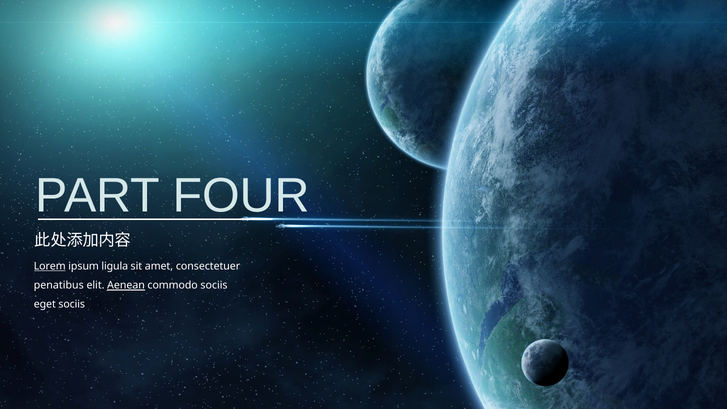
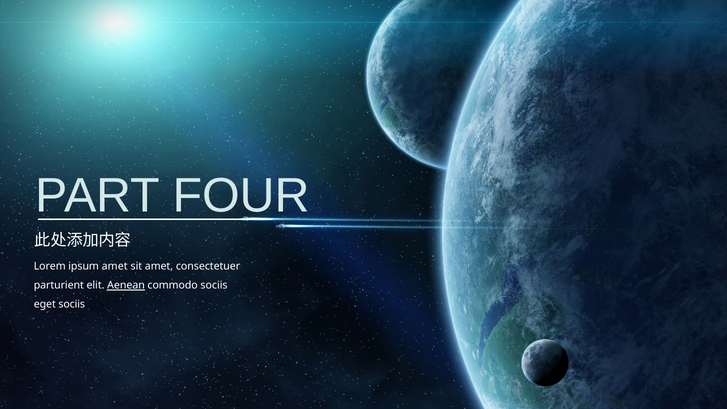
Lorem underline: present -> none (50, 266)
ipsum ligula: ligula -> amet (115, 266)
penatibus: penatibus -> parturient (59, 285)
